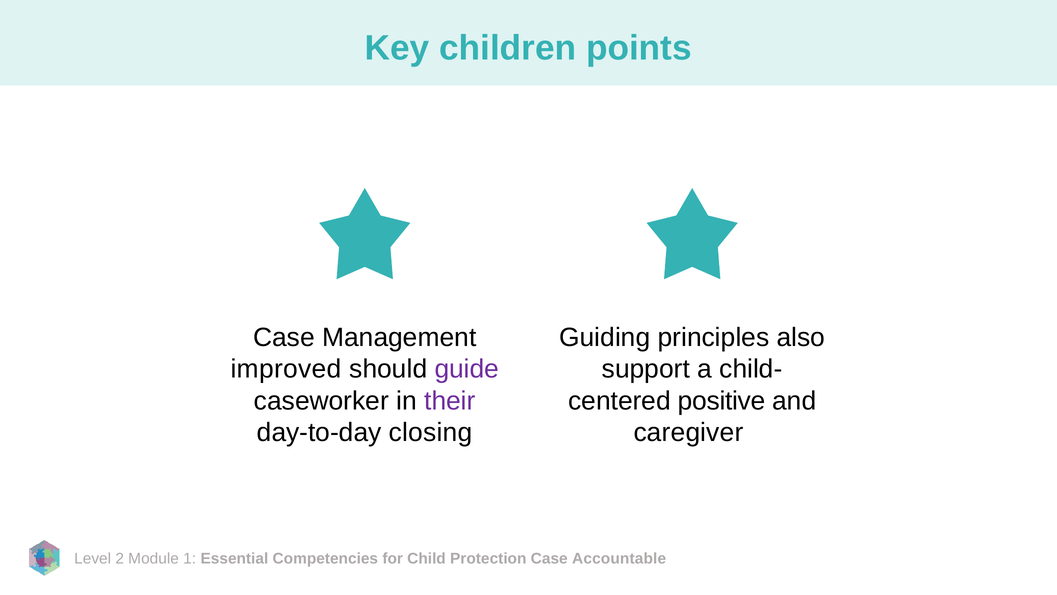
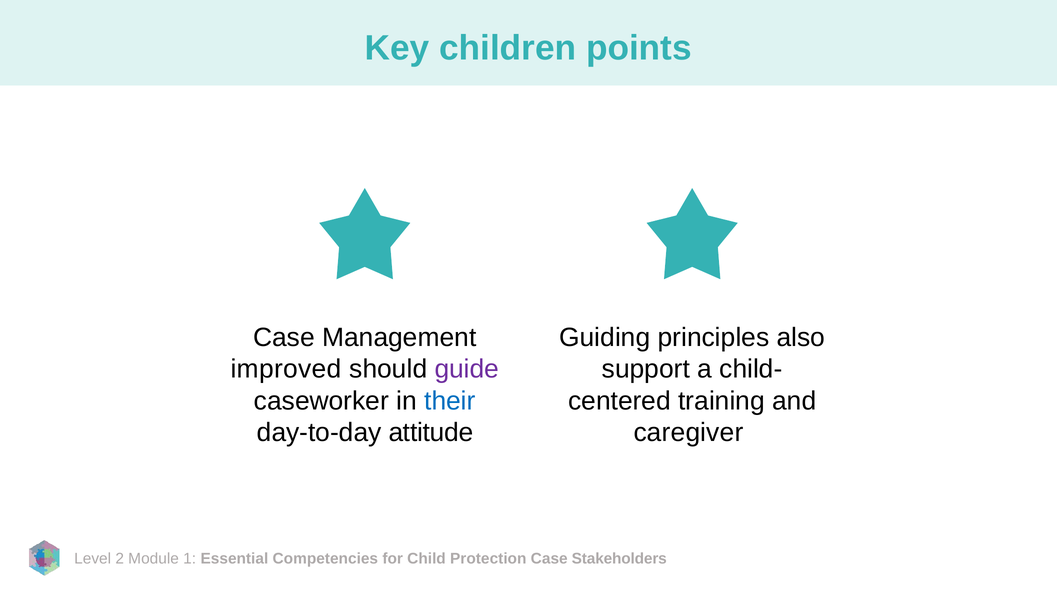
their colour: purple -> blue (450, 401)
positive: positive -> training (722, 401)
closing: closing -> attitude (431, 432)
Accountable: Accountable -> Stakeholders (619, 558)
